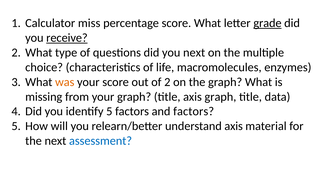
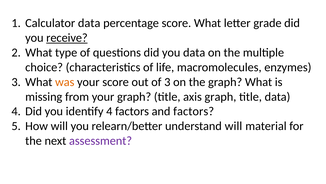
Calculator miss: miss -> data (89, 23)
grade underline: present -> none (267, 23)
you next: next -> data (194, 52)
of 2: 2 -> 3 (167, 82)
identify 5: 5 -> 4 (109, 111)
understand axis: axis -> will (233, 126)
assessment colour: blue -> purple (101, 140)
